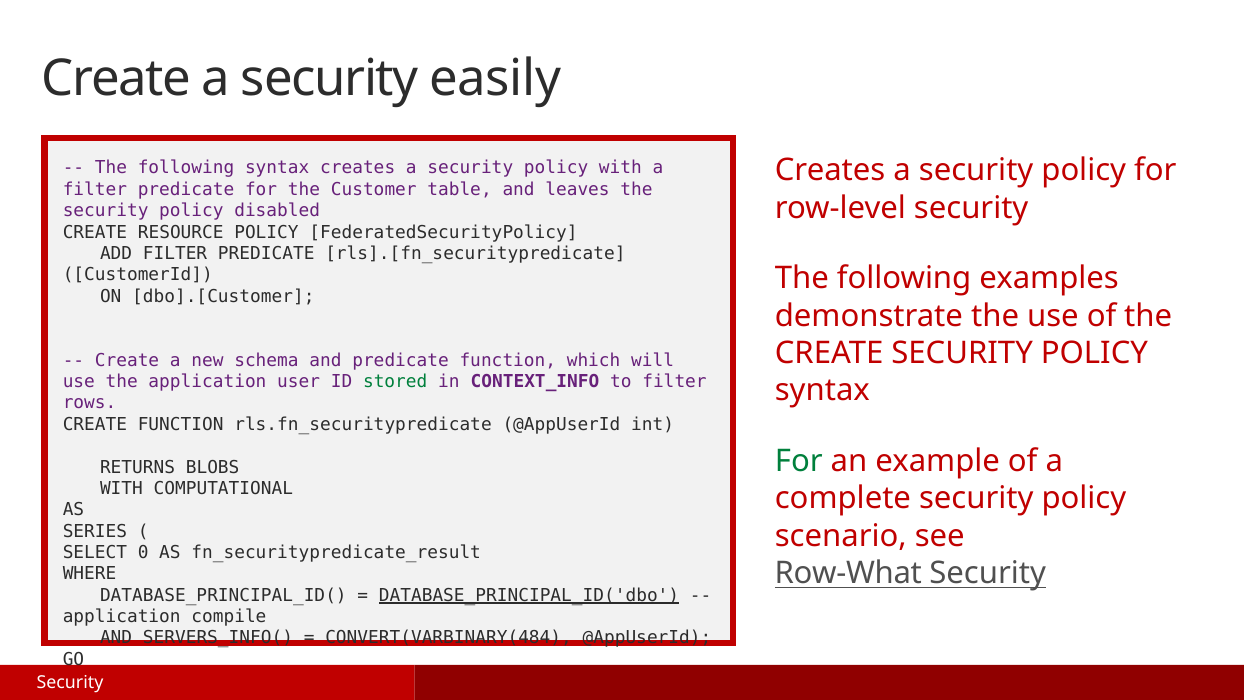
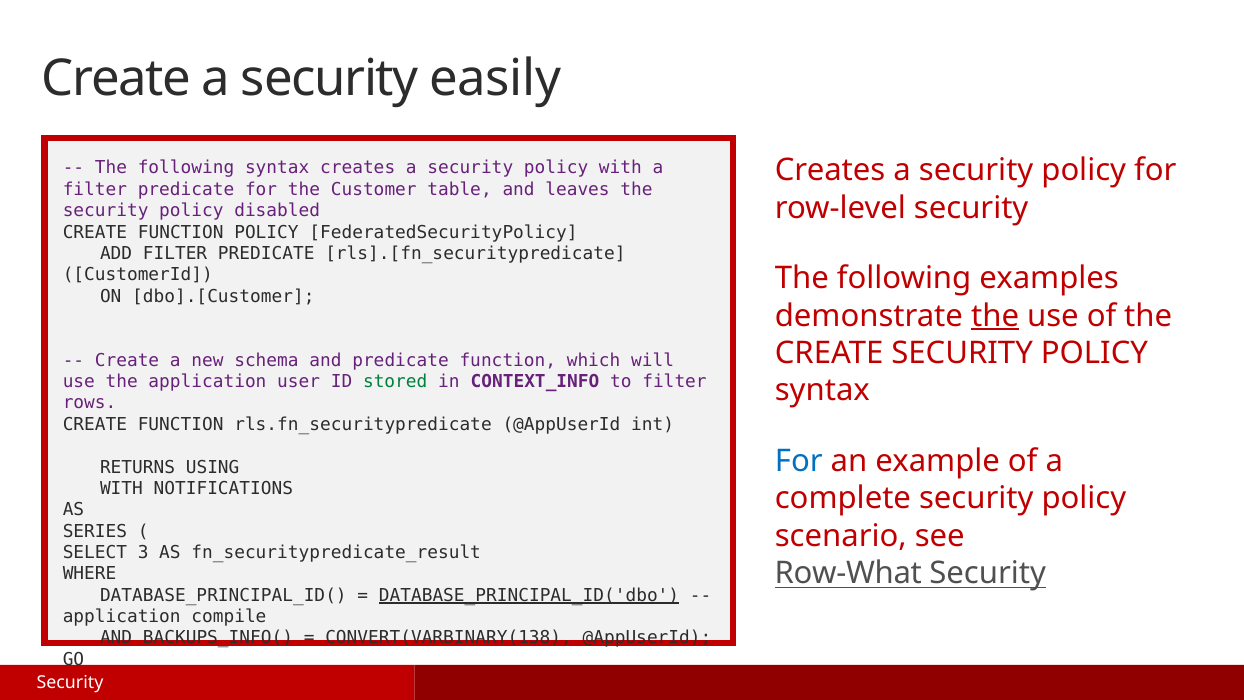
RESOURCE: RESOURCE -> FUNCTION (181, 232)
the underline: none -> present (995, 316)
For colour: green -> blue (799, 461)
BLOBS: BLOBS -> USING (213, 467)
COMPUTATIONAL: COMPUTATIONAL -> NOTIFICATIONS (223, 488)
0: 0 -> 3 (143, 552)
SERVERS_INFO(: SERVERS_INFO( -> BACKUPS_INFO( (218, 638)
CONVERT(VARBINARY(484: CONVERT(VARBINARY(484 -> CONVERT(VARBINARY(138 (449, 638)
